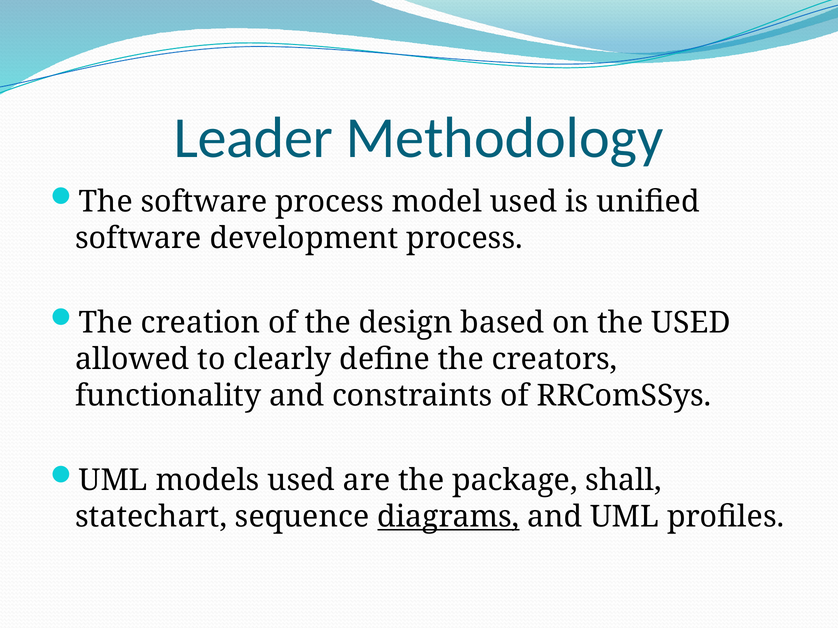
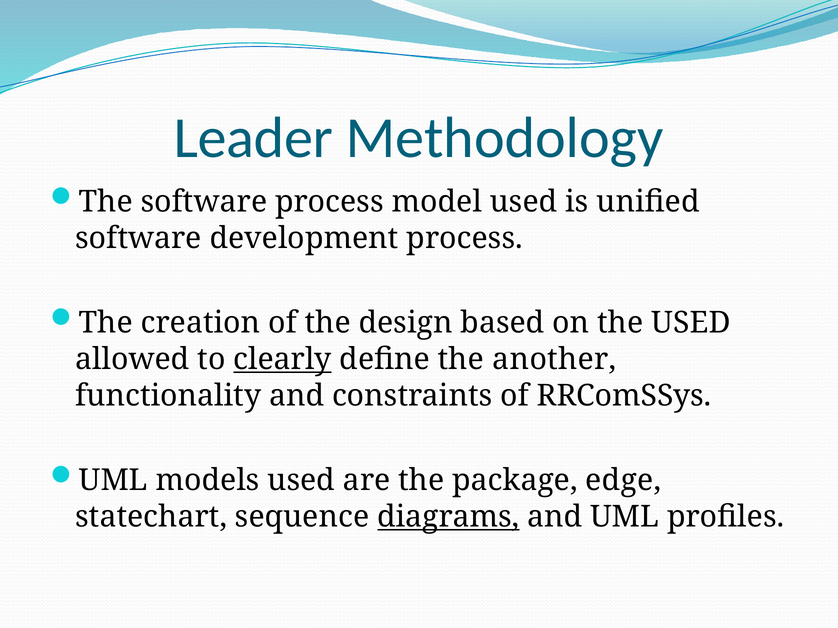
clearly underline: none -> present (282, 359)
creators: creators -> another (554, 359)
shall: shall -> edge (623, 481)
